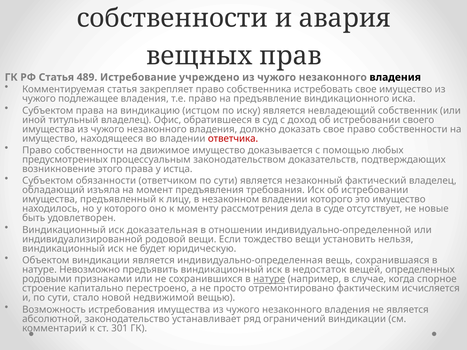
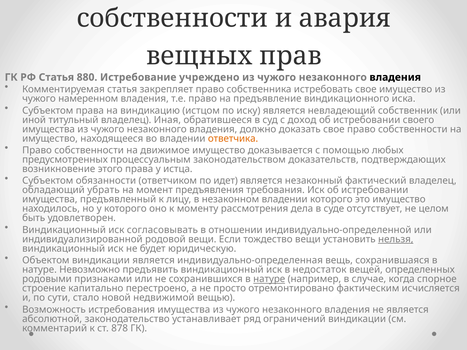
489: 489 -> 880 (87, 77)
подлежащее: подлежащее -> намеренном (88, 99)
Офис: Офис -> Иная (167, 120)
ответчика colour: red -> orange (233, 139)
ответчиком по сути: сути -> идет (226, 181)
изъяла: изъяла -> убрать (103, 190)
новые: новые -> целом (434, 209)
доказательная: доказательная -> согласовывать (162, 230)
нельзя underline: none -> present (396, 239)
301: 301 -> 878 (120, 328)
